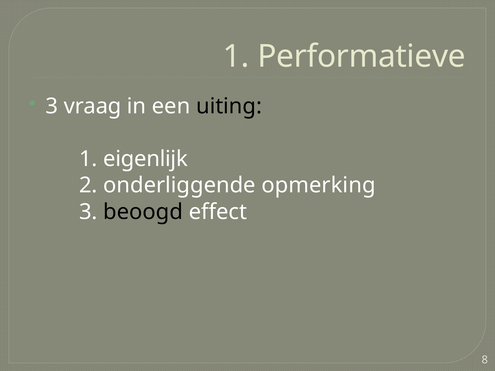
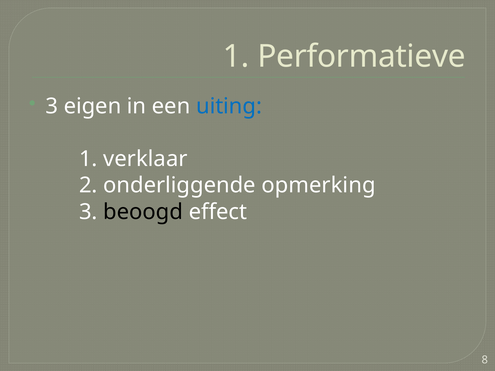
vraag: vraag -> eigen (93, 106)
uiting colour: black -> blue (229, 106)
eigenlijk: eigenlijk -> verklaar (145, 159)
